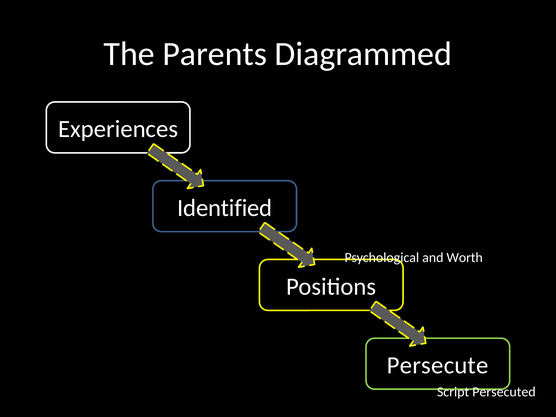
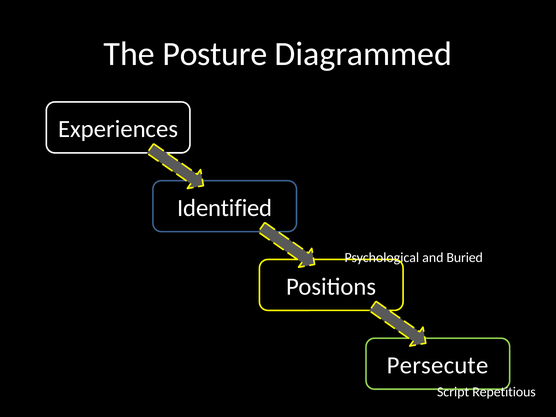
Parents: Parents -> Posture (215, 54)
Worth: Worth -> Buried (465, 258)
Persecuted: Persecuted -> Repetitious (504, 392)
